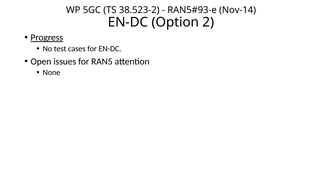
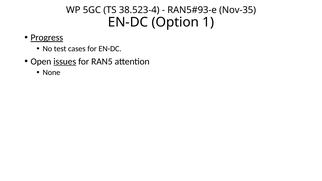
38.523-2: 38.523-2 -> 38.523-4 (139, 10)
Nov-14: Nov-14 -> Nov-35 (238, 10)
2: 2 -> 1 (208, 22)
issues underline: none -> present (65, 62)
